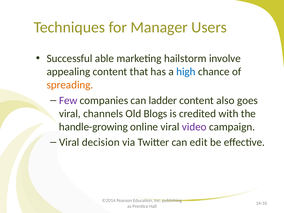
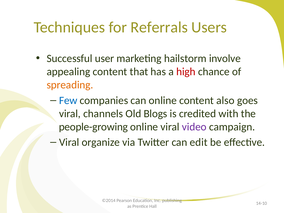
Manager: Manager -> Referrals (159, 27)
able: able -> user (104, 58)
high colour: blue -> red (186, 72)
Few colour: purple -> blue (68, 100)
can ladder: ladder -> online (163, 100)
handle-growing: handle-growing -> people-growing (93, 127)
decision: decision -> organize (101, 142)
